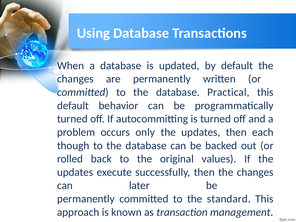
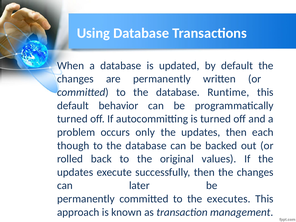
Practical: Practical -> Runtime (228, 92)
standard: standard -> executes (229, 199)
